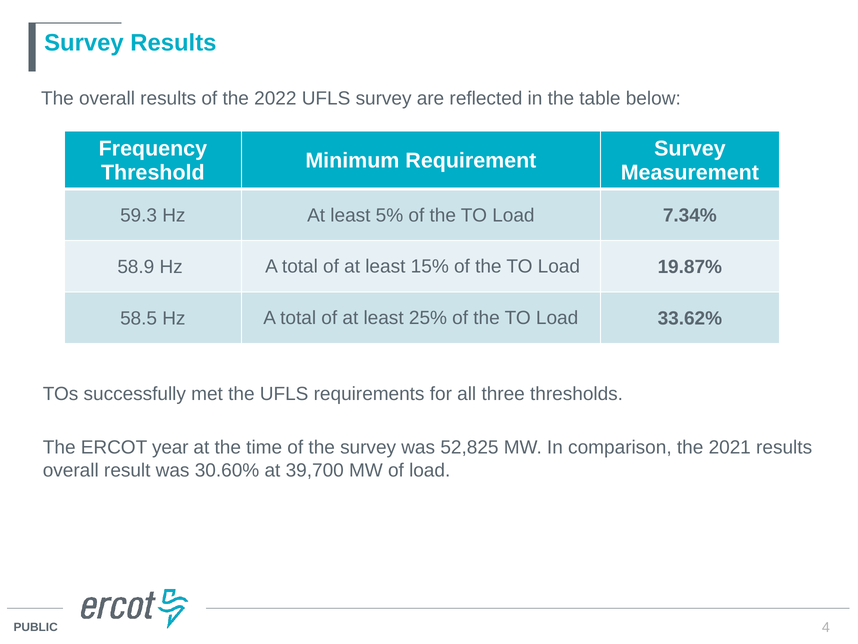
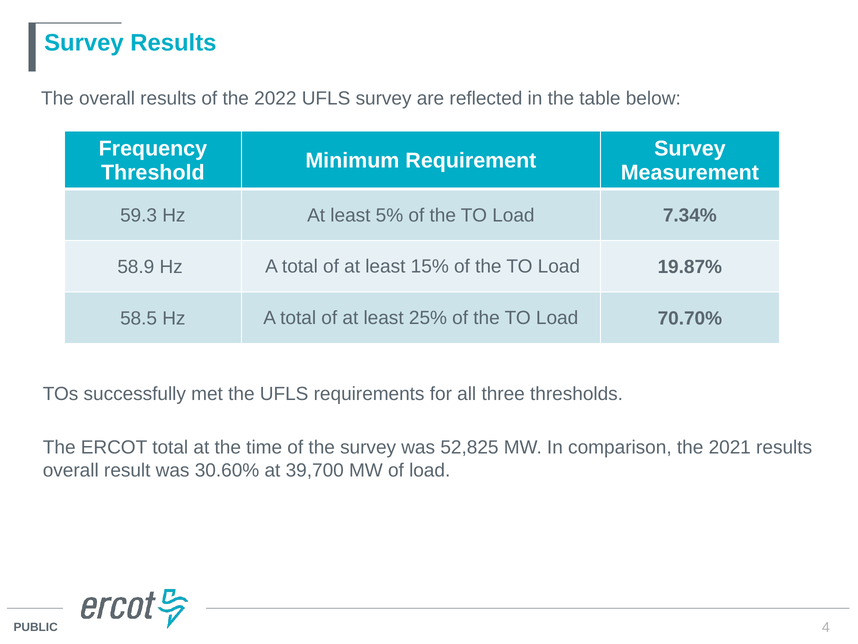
33.62%: 33.62% -> 70.70% (690, 318)
ERCOT year: year -> total (170, 447)
